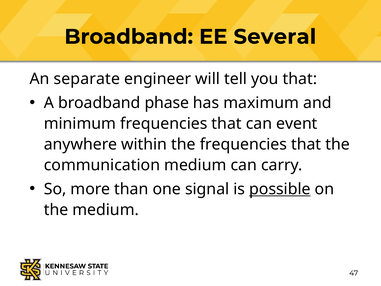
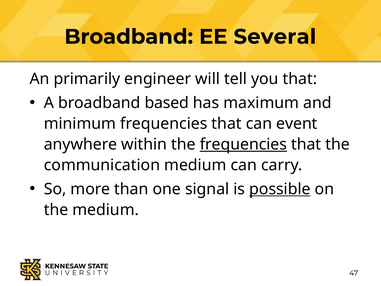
separate: separate -> primarily (87, 79)
phase: phase -> based (167, 103)
frequencies underline: none -> present (243, 144)
